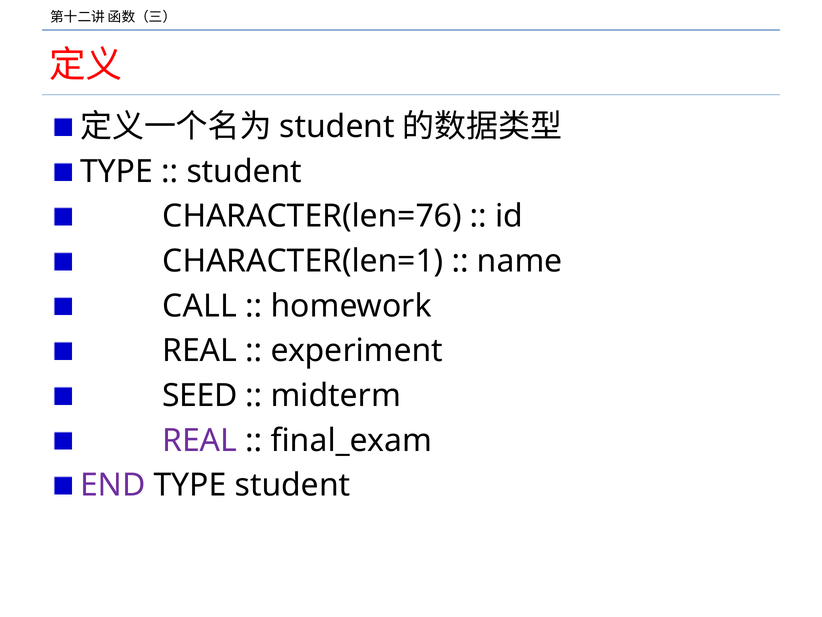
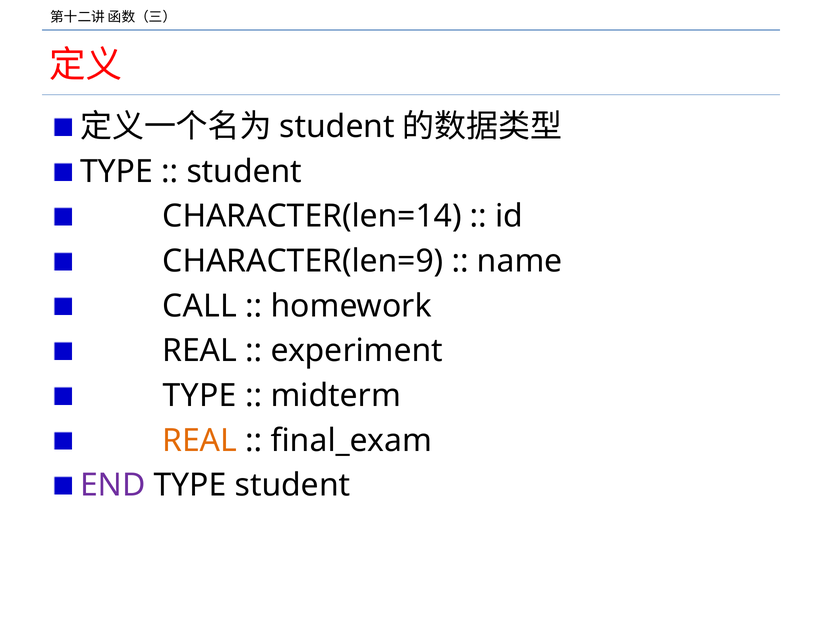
CHARACTER(len=76: CHARACTER(len=76 -> CHARACTER(len=14 (312, 216)
CHARACTER(len=1: CHARACTER(len=1 -> CHARACTER(len=9 (303, 261)
SEED: SEED -> TYPE (200, 395)
REAL colour: purple -> orange (200, 440)
